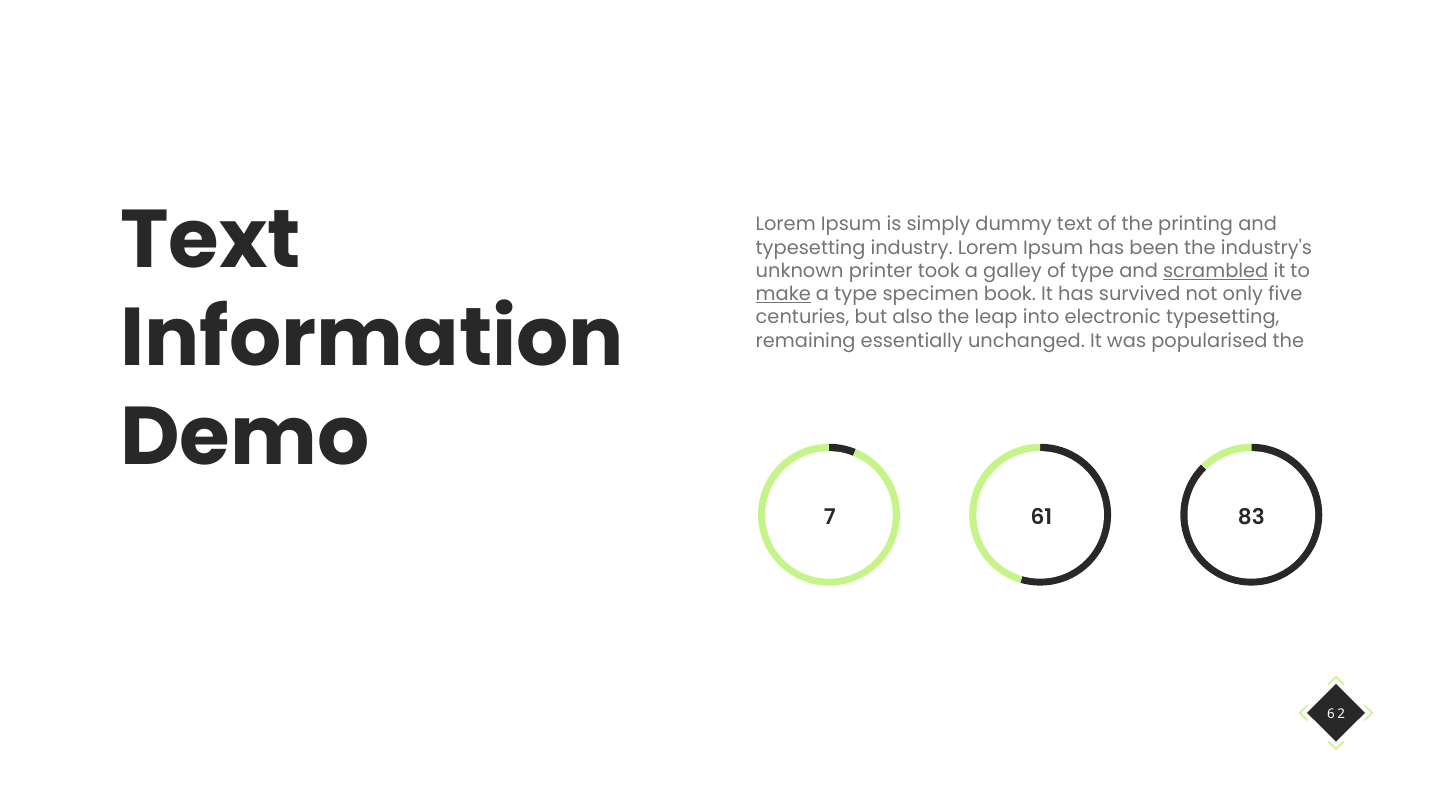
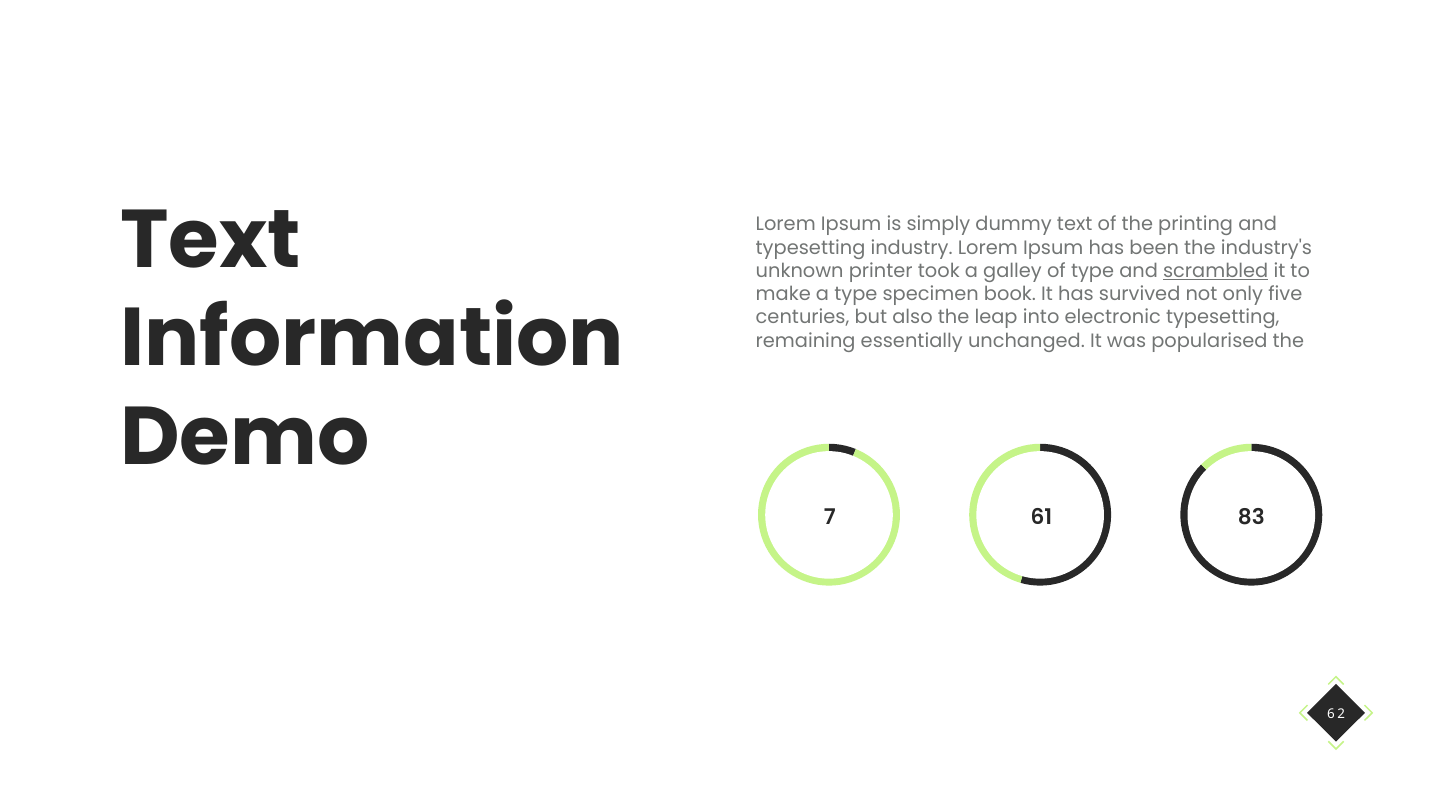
make underline: present -> none (783, 294)
